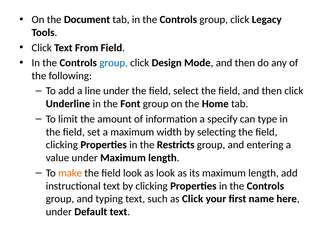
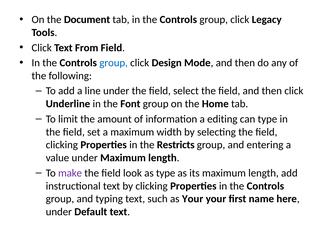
specify: specify -> editing (222, 119)
make colour: orange -> purple (70, 173)
as look: look -> type (166, 173)
as Click: Click -> Your (193, 199)
